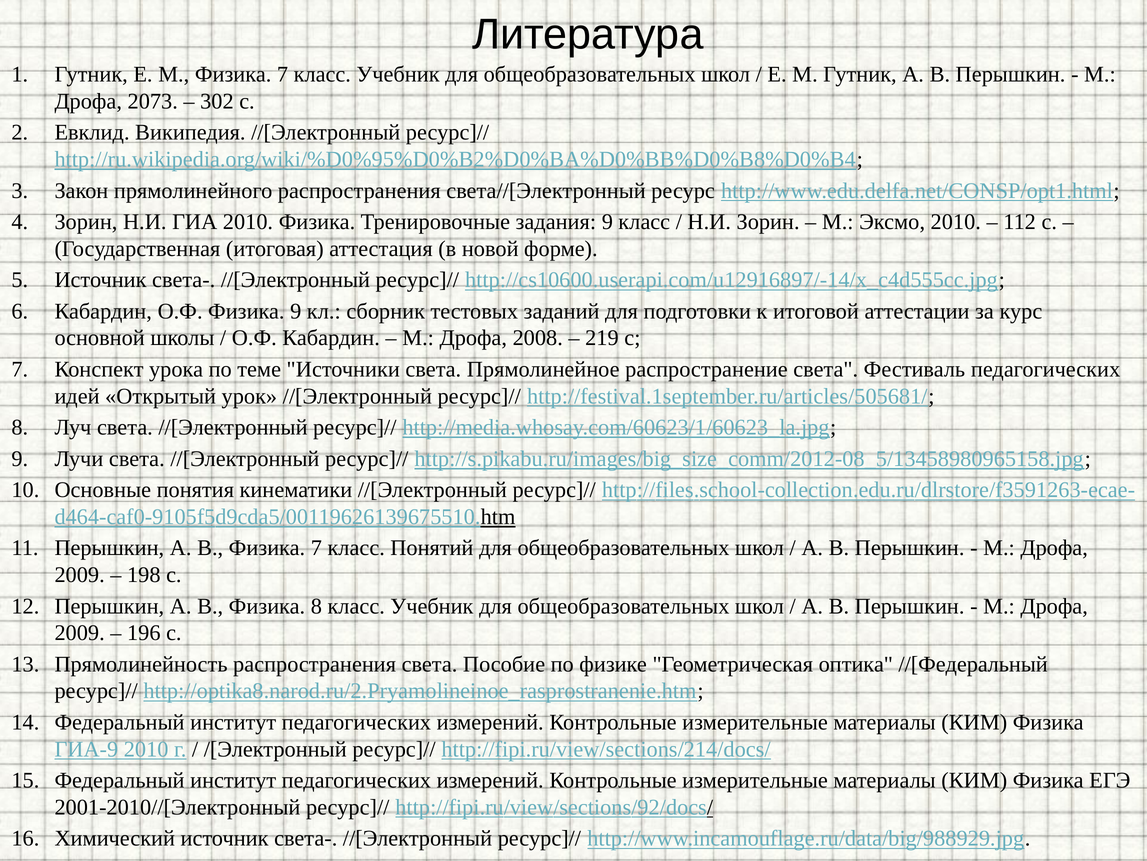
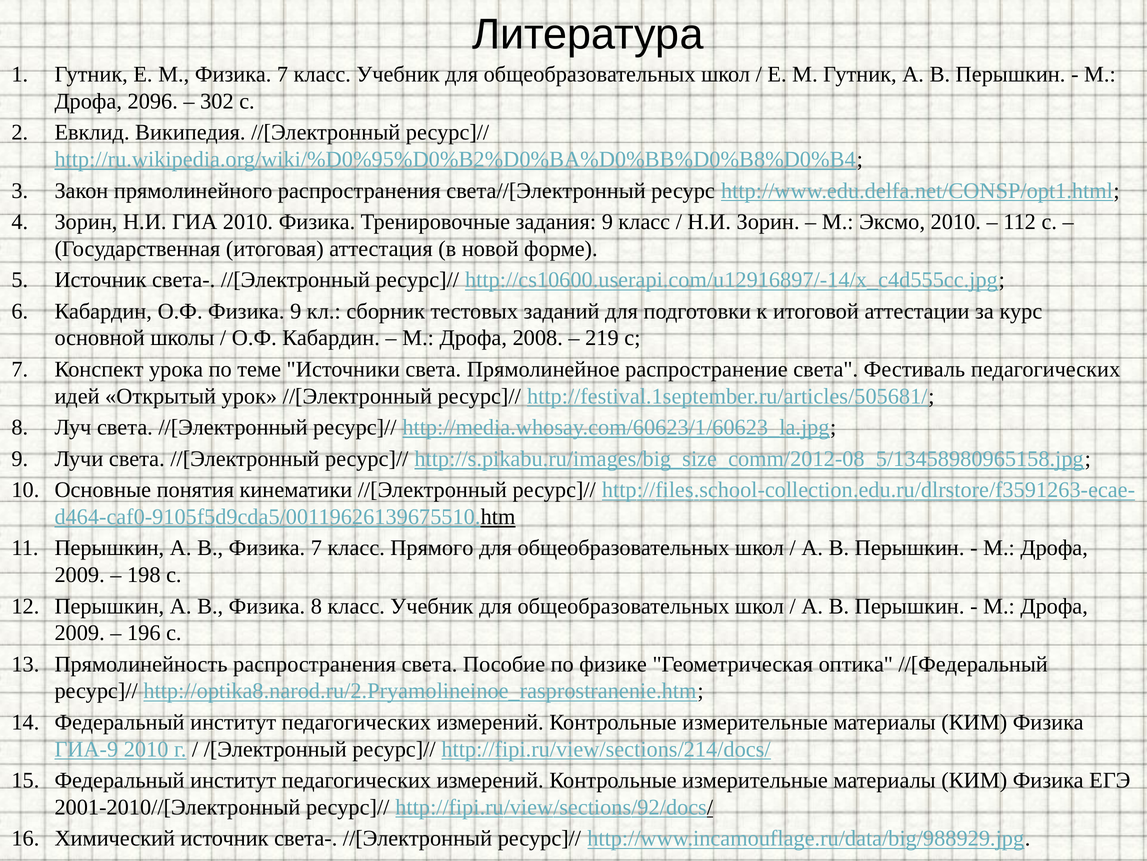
2073: 2073 -> 2096 (153, 101)
Понятий: Понятий -> Прямого (432, 548)
